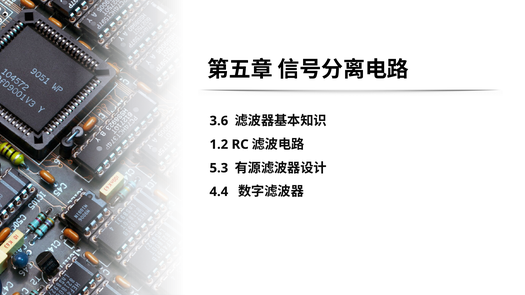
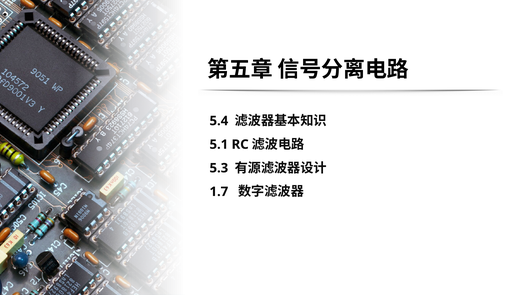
3.6: 3.6 -> 5.4 (219, 121)
1.2: 1.2 -> 5.1 (219, 145)
4.4: 4.4 -> 1.7 (219, 192)
